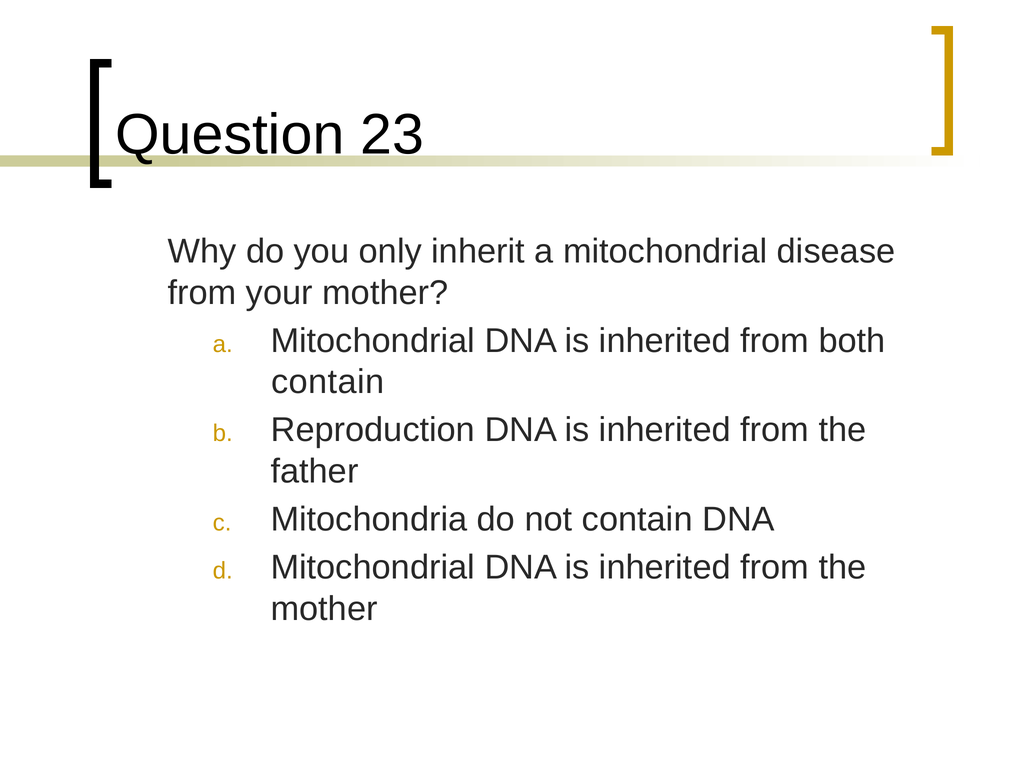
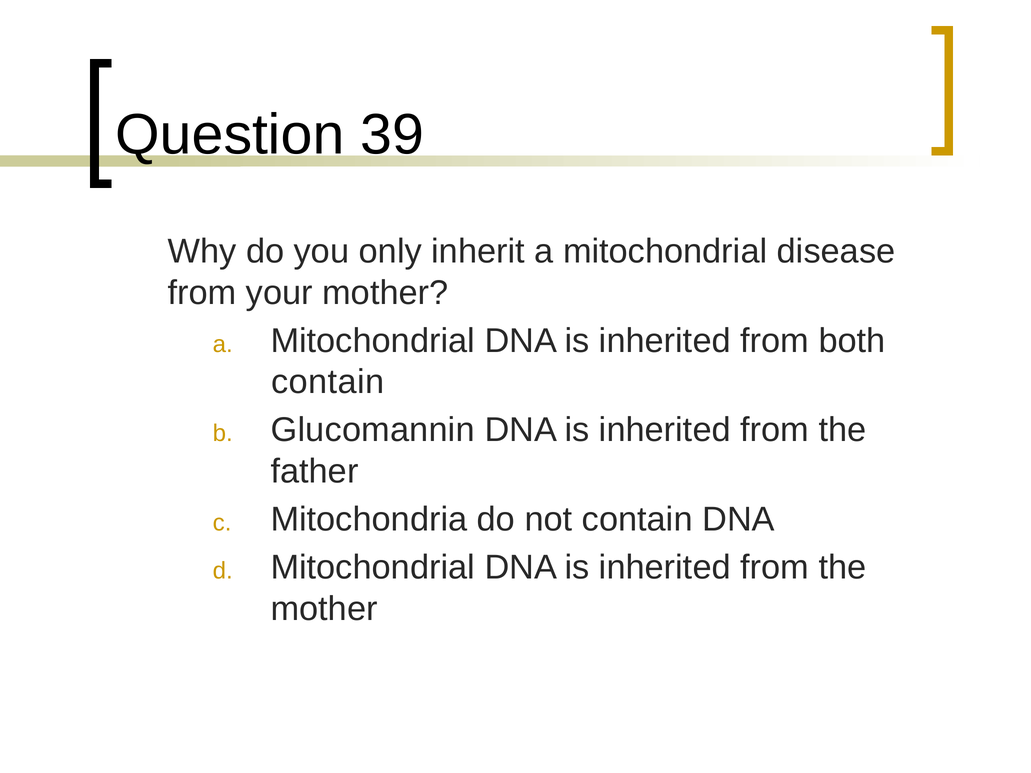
23: 23 -> 39 (392, 135)
Reproduction: Reproduction -> Glucomannin (373, 430)
